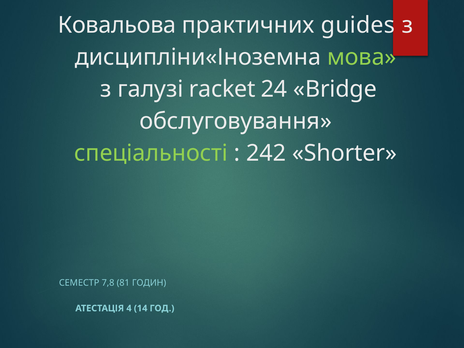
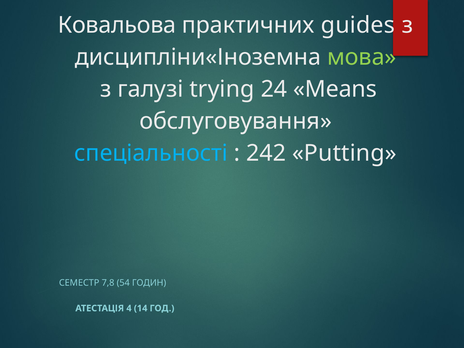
racket: racket -> trying (222, 89)
Bridge: Bridge -> Means (335, 89)
спеціальності colour: light green -> light blue (151, 153)
Shorter: Shorter -> Putting (344, 153)
81: 81 -> 54 (123, 283)
